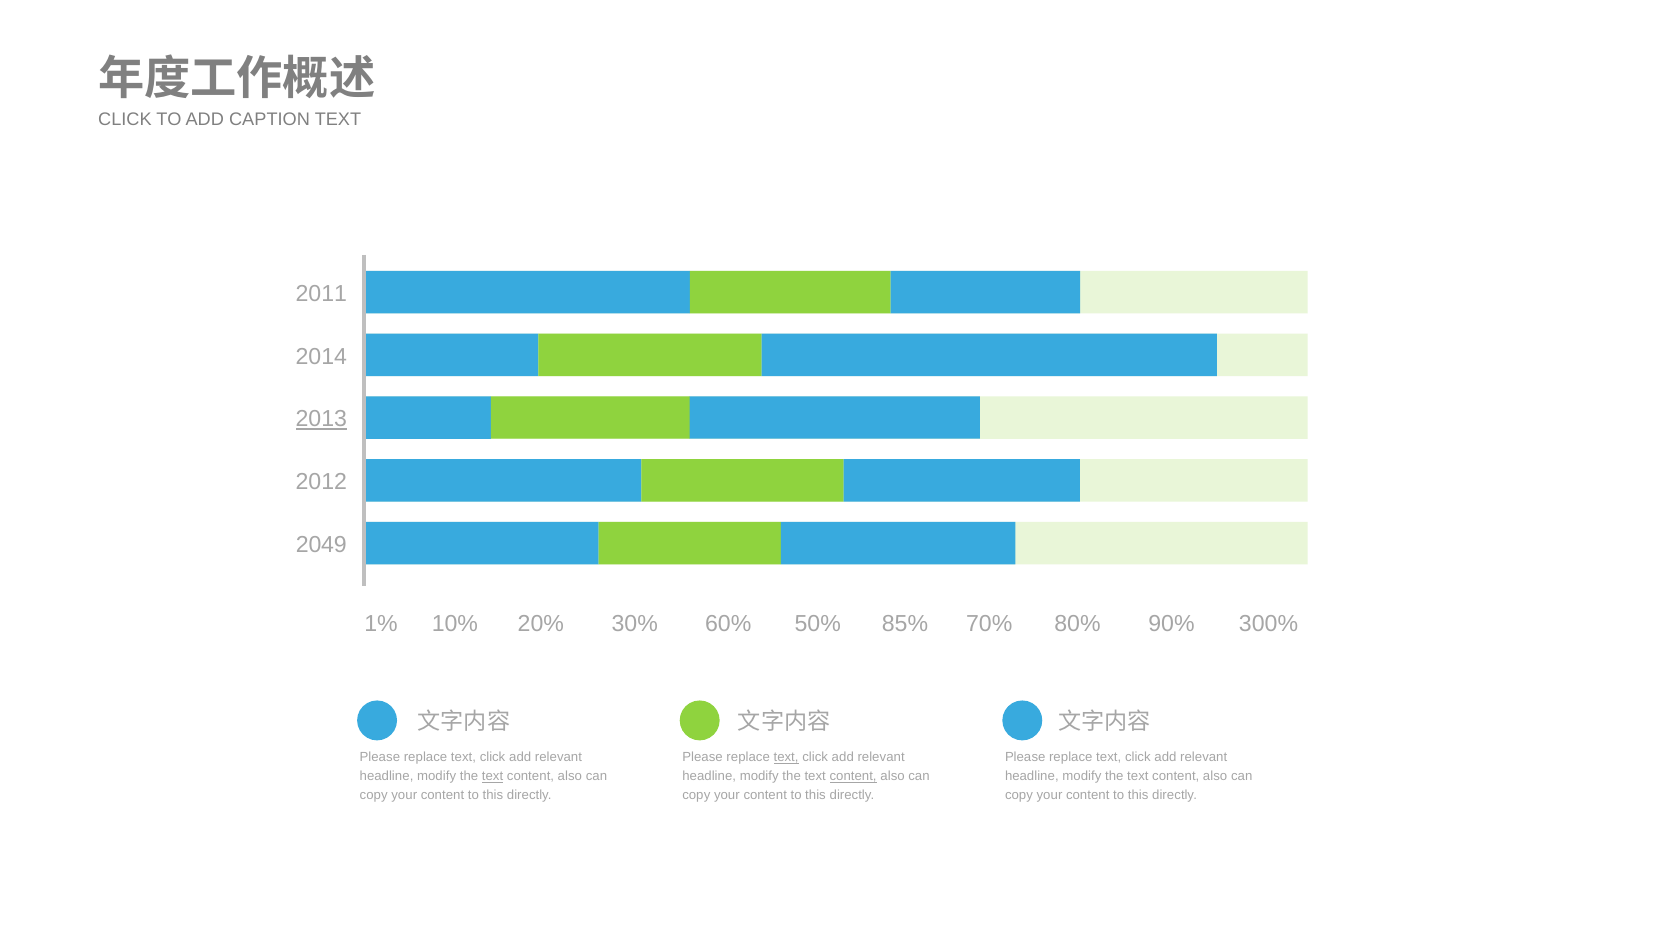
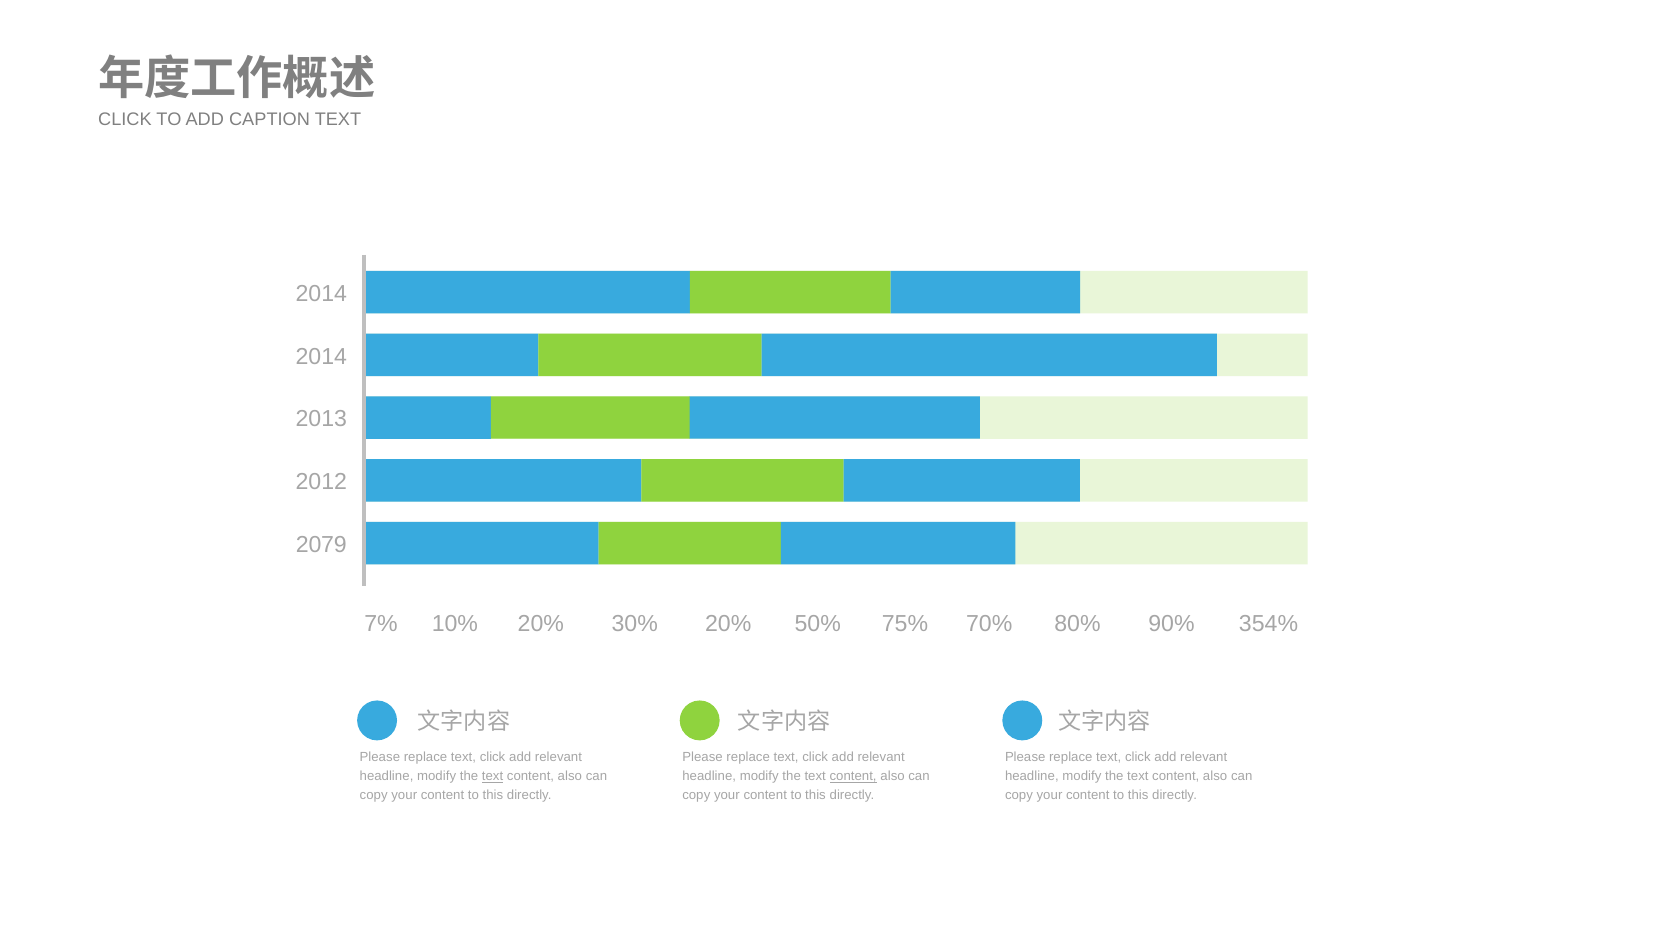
2011: 2011 -> 2014 (321, 294)
2013 underline: present -> none (321, 419)
2049: 2049 -> 2079 (321, 544)
1%: 1% -> 7% (381, 623)
60%: 60% -> 20% (728, 623)
85%: 85% -> 75% (905, 623)
300%: 300% -> 354% (1268, 623)
text underline: present -> none (786, 757)
